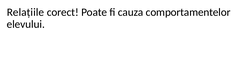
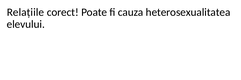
comportamentelor: comportamentelor -> heterosexualitatea (188, 12)
